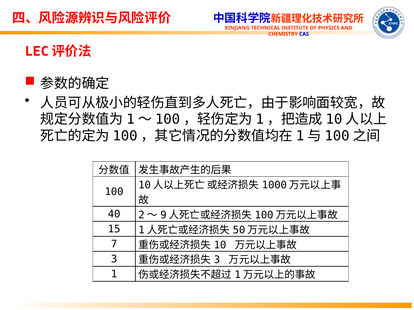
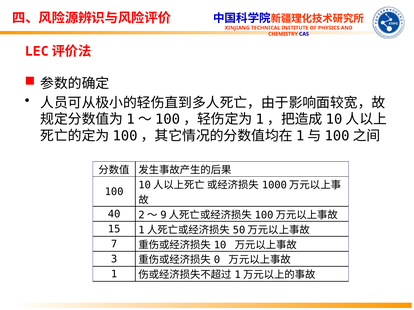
3: 3 -> 0 (217, 260)
